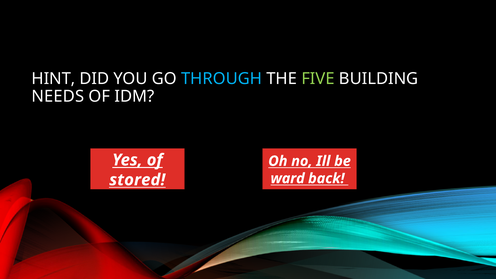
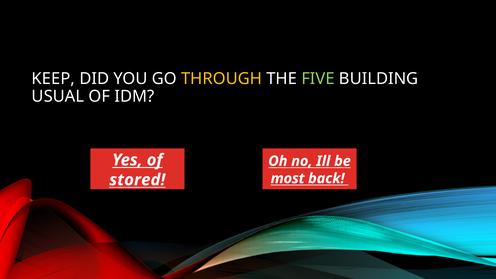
HINT: HINT -> KEEP (53, 79)
THROUGH colour: light blue -> yellow (222, 79)
NEEDS: NEEDS -> USUAL (58, 96)
ward: ward -> most (288, 178)
